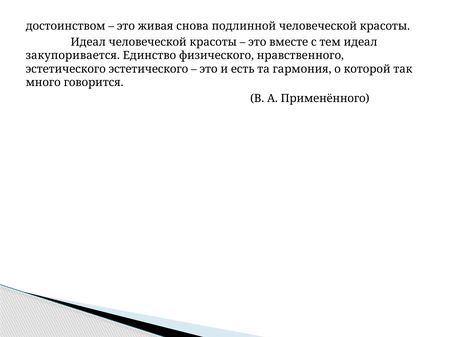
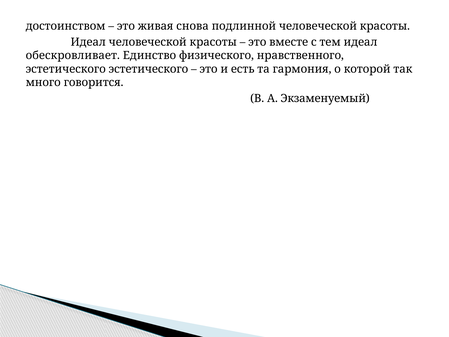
закупоривается: закупоривается -> обескровливает (73, 55)
Применённого: Применённого -> Экзаменуемый (325, 98)
